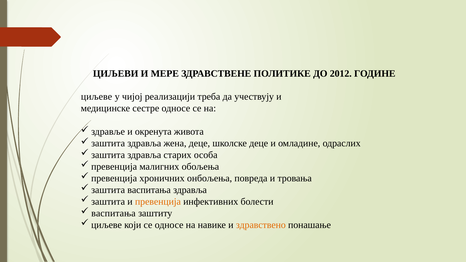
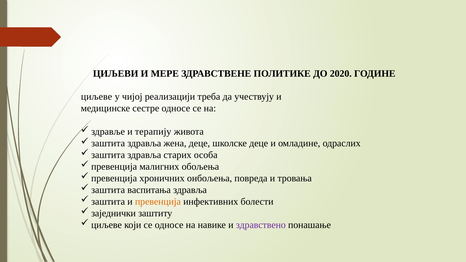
2012: 2012 -> 2020 (341, 74)
окренута: окренута -> терапију (153, 132)
васпитања: васпитања -> заједнички (114, 213)
здравствено colour: orange -> purple (261, 225)
